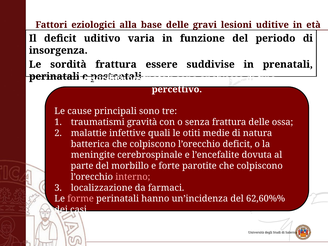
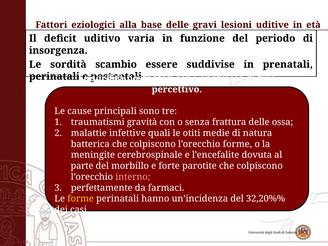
sordità frattura: frattura -> scambio (116, 64)
l’orecchio deficit: deficit -> forme (237, 144)
localizzazione: localizzazione -> perfettamente (102, 188)
forme colour: pink -> yellow (81, 199)
62,60%%: 62,60%% -> 32,20%% (266, 199)
